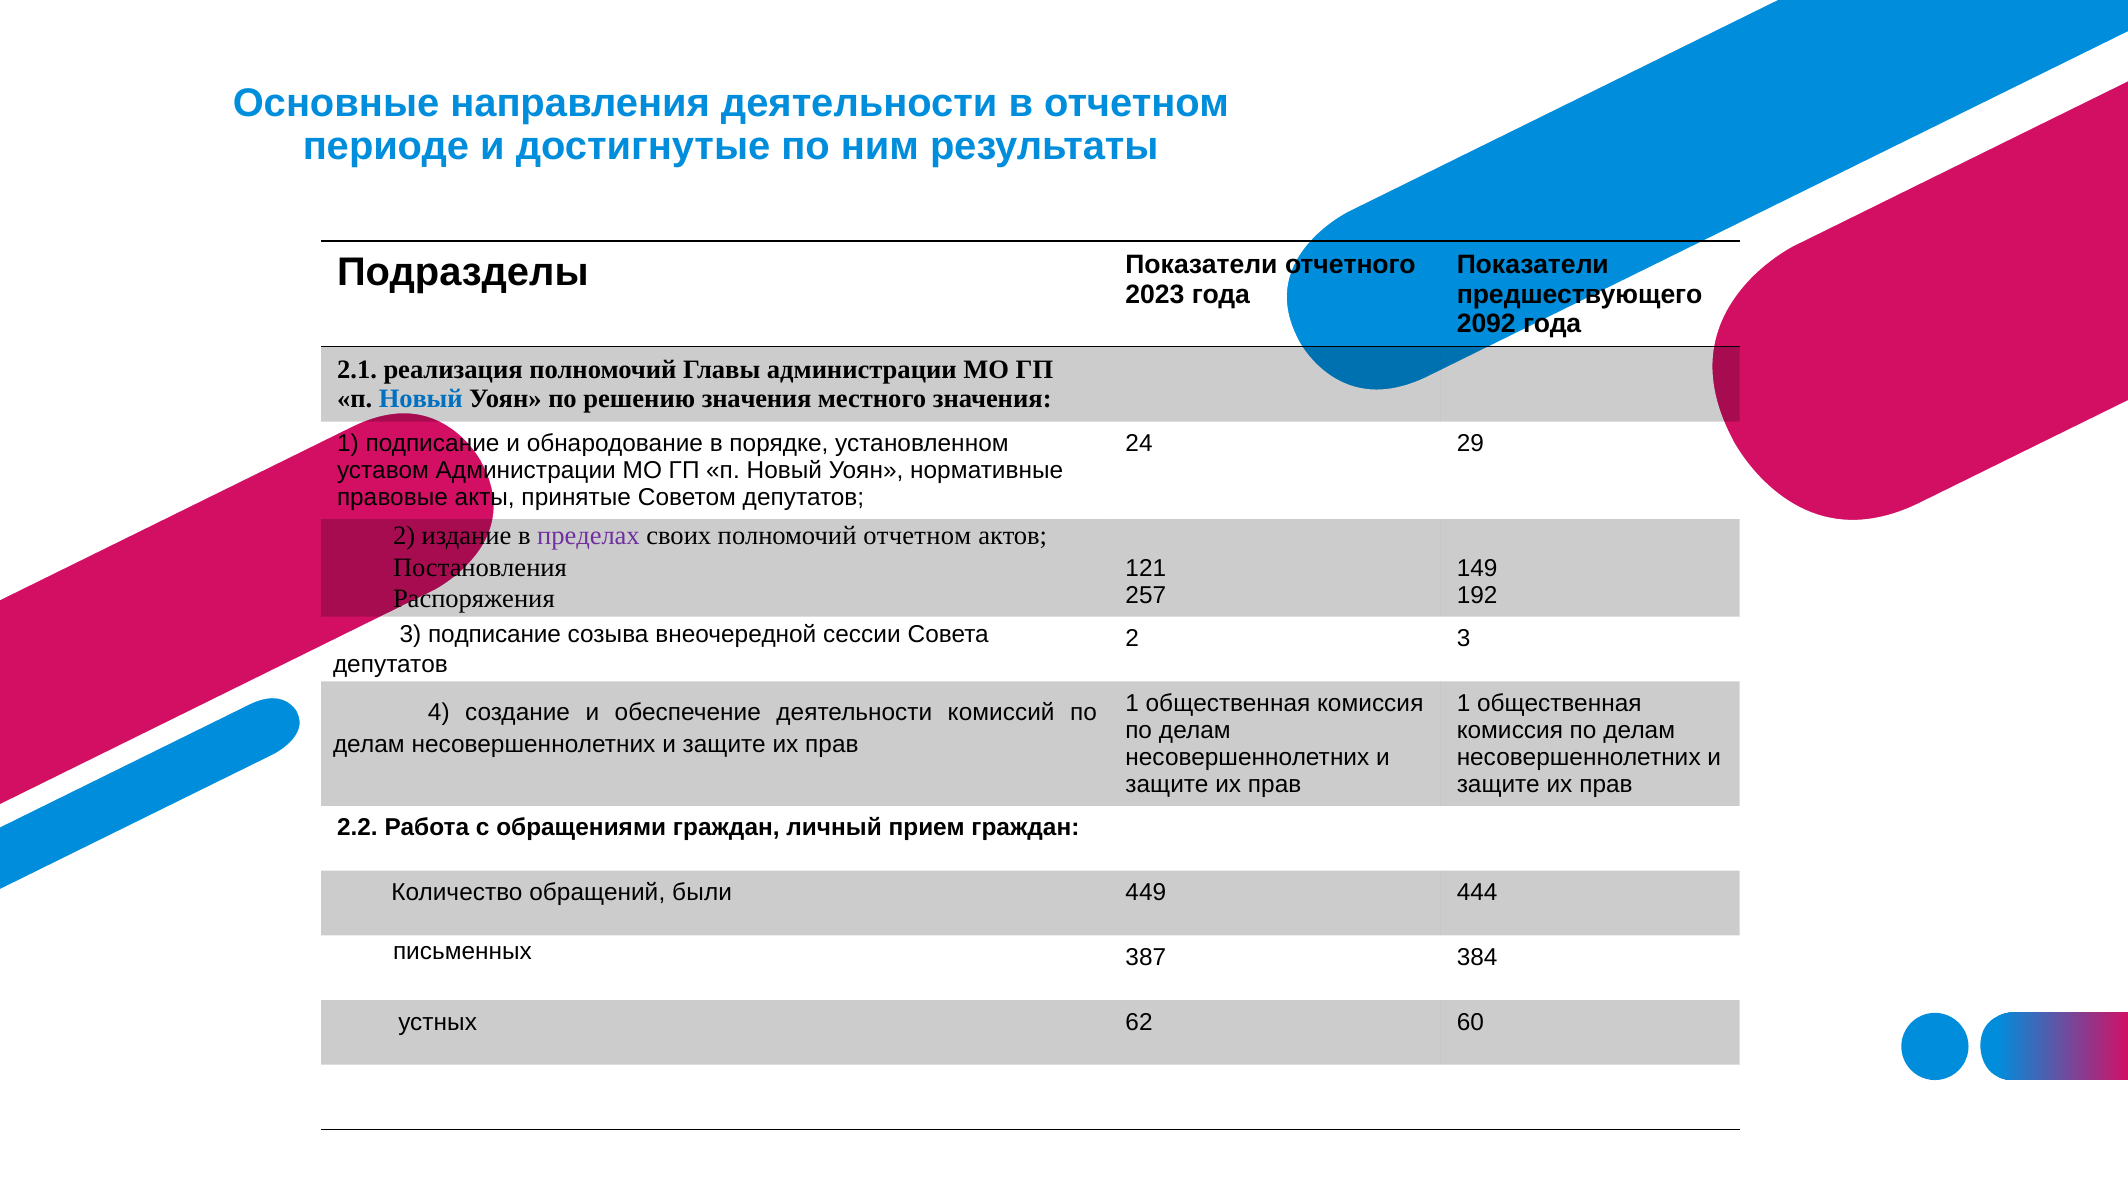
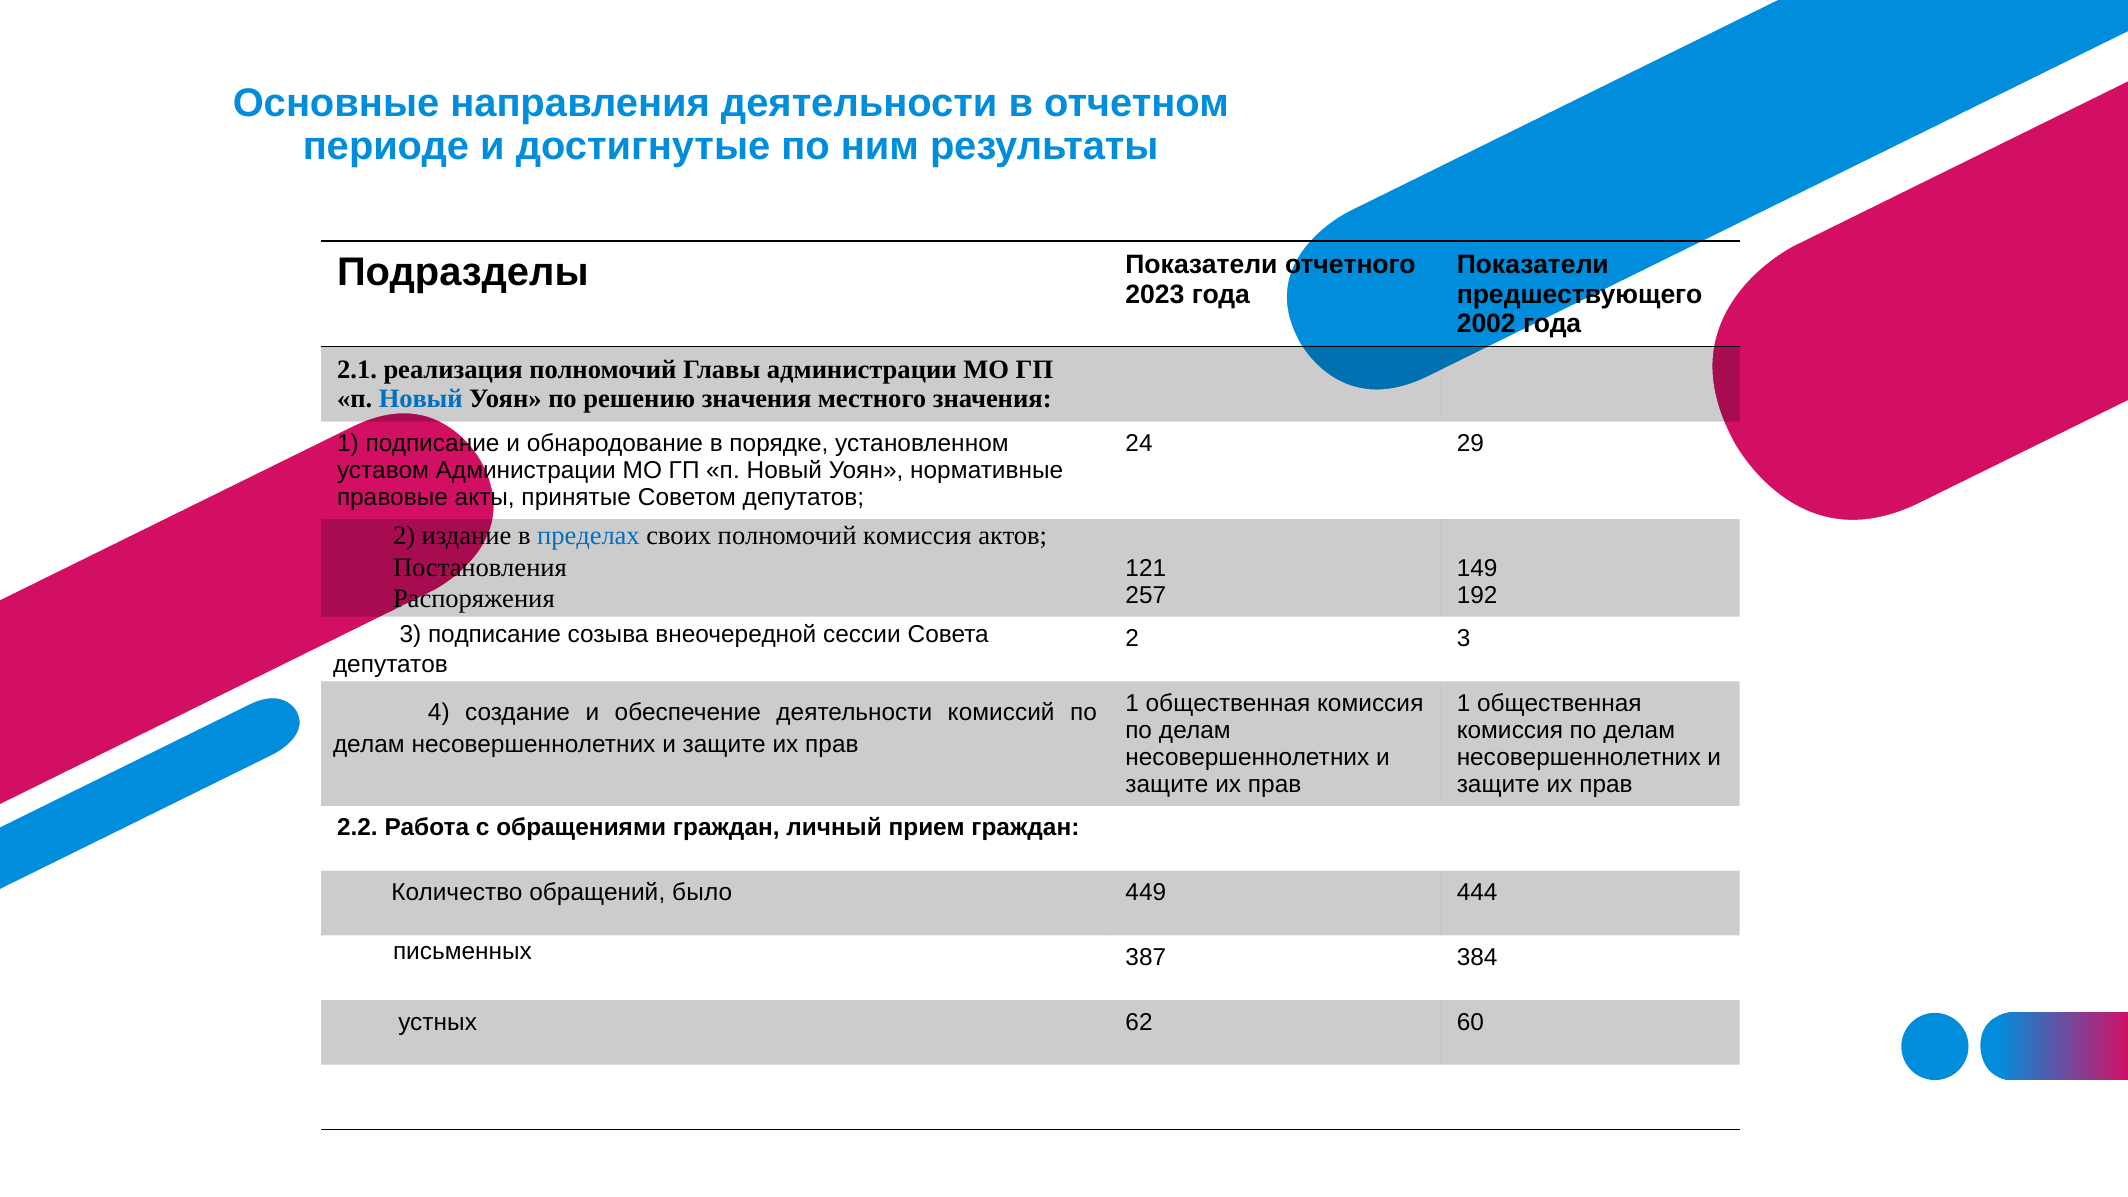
2092: 2092 -> 2002 (1486, 324)
пределах colour: purple -> blue (588, 536)
полномочий отчетном: отчетном -> комиссия (917, 536)
были: были -> было (702, 893)
